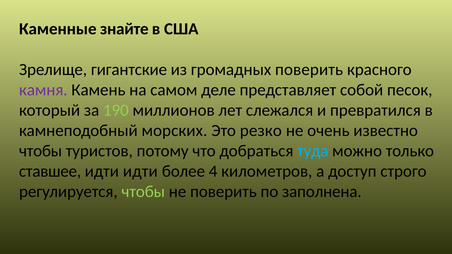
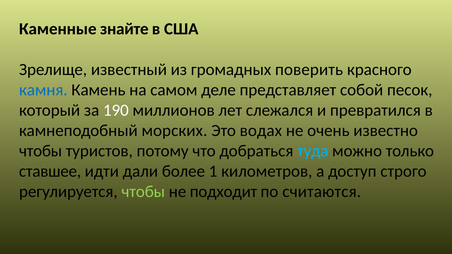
гигантские: гигантские -> известный (129, 70)
камня colour: purple -> blue (43, 90)
190 colour: light green -> white (116, 110)
резко: резко -> водах (261, 131)
идти идти: идти -> дали (140, 171)
4: 4 -> 1 (213, 171)
не поверить: поверить -> подходит (223, 192)
заполнена: заполнена -> считаются (322, 192)
